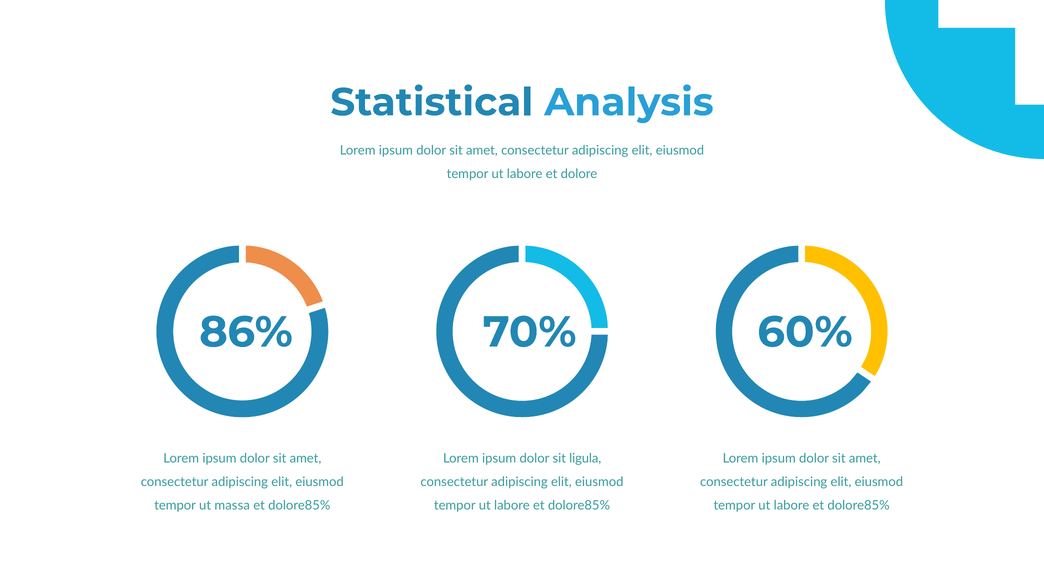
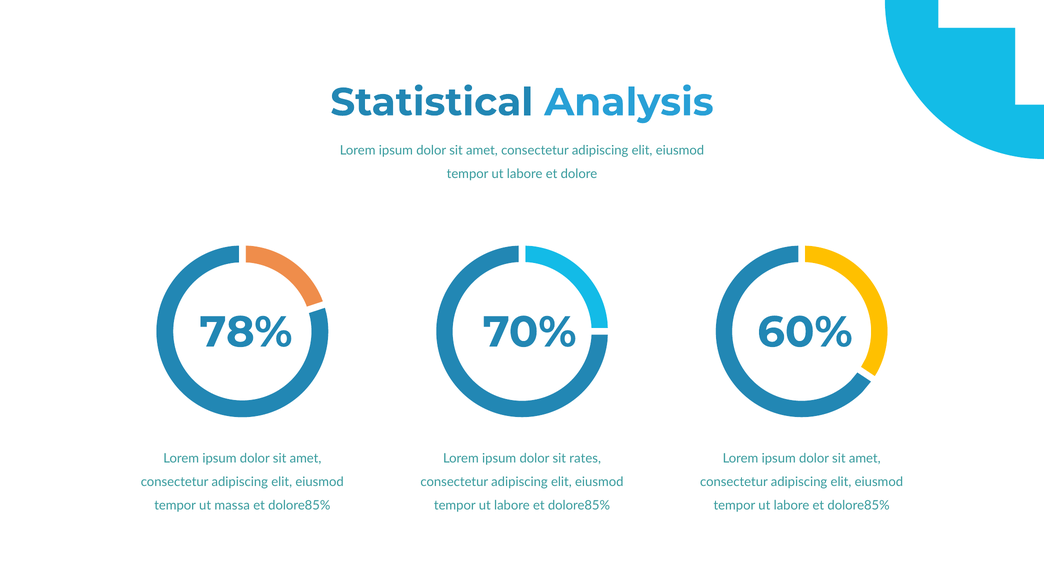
86%: 86% -> 78% (246, 332)
ligula: ligula -> rates (585, 459)
